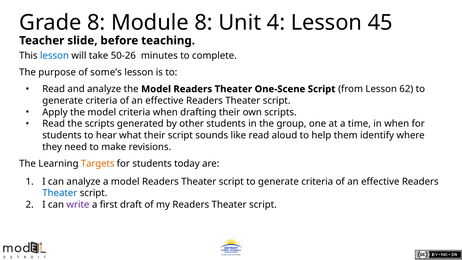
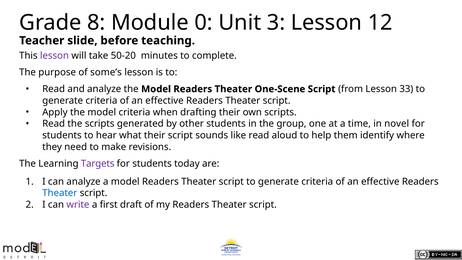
Module 8: 8 -> 0 (204, 22)
4: 4 -> 3 (276, 22)
45: 45 -> 12 (380, 22)
lesson colour: blue -> purple (54, 56)
50-26: 50-26 -> 50-20 (123, 56)
62: 62 -> 33 (406, 89)
in when: when -> novel (397, 124)
Targets colour: orange -> purple (98, 163)
